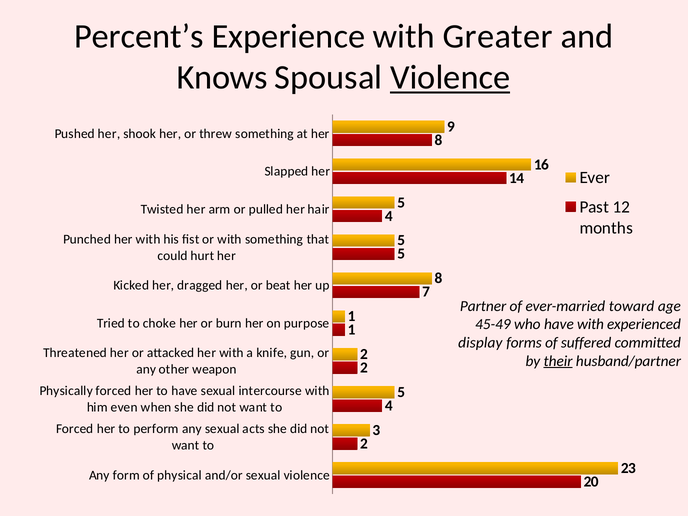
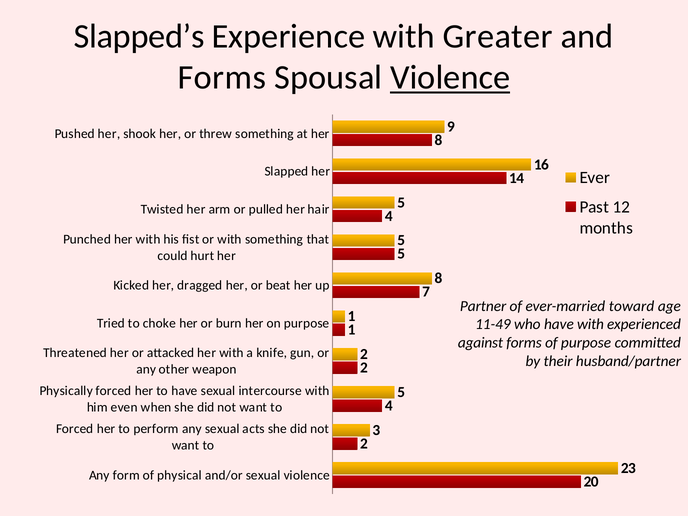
Percent’s: Percent’s -> Slapped’s (139, 36)
Knows: Knows -> Forms (222, 77)
45-49: 45-49 -> 11-49 (493, 324)
display: display -> against (480, 343)
of suffered: suffered -> purpose (586, 343)
their underline: present -> none (558, 361)
